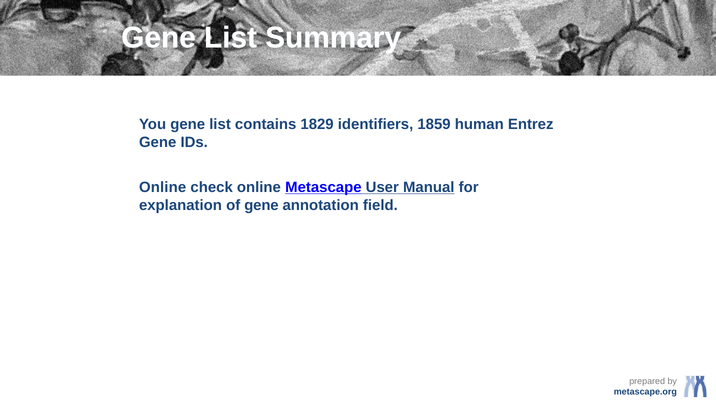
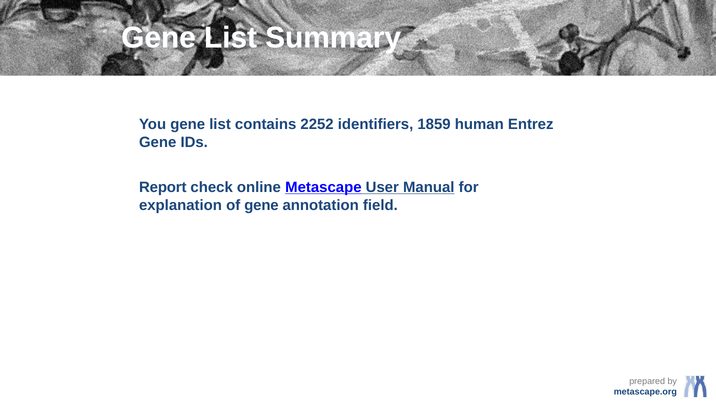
1829: 1829 -> 2252 (317, 124)
Online: Online -> Report (163, 187)
